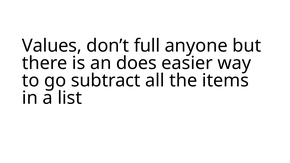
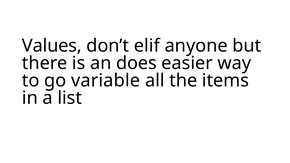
full: full -> elif (147, 46)
subtract: subtract -> variable (106, 81)
